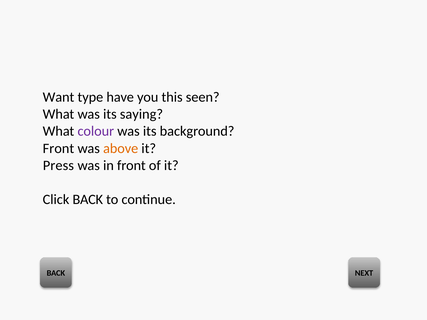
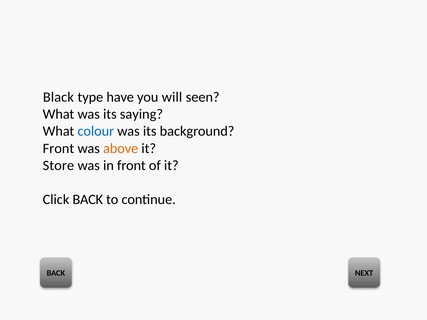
Want: Want -> Black (58, 97)
this: this -> will (172, 97)
colour colour: purple -> blue (96, 131)
Press: Press -> Store (58, 166)
